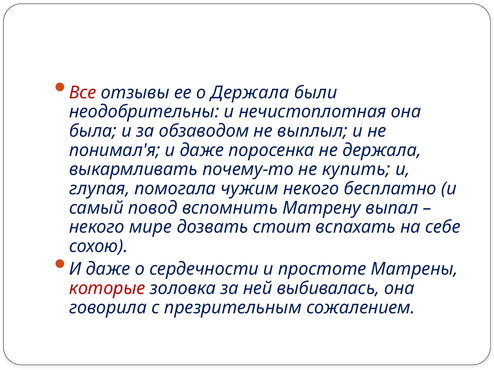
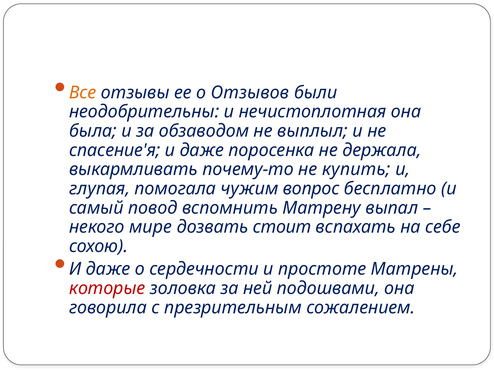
Все colour: red -> orange (83, 93)
о Держала: Держала -> Отзывов (250, 93)
понимал'я: понимал'я -> спасение'я (115, 150)
чужим некого: некого -> вопрос (311, 189)
выбивалась: выбивалась -> подошвами (328, 289)
